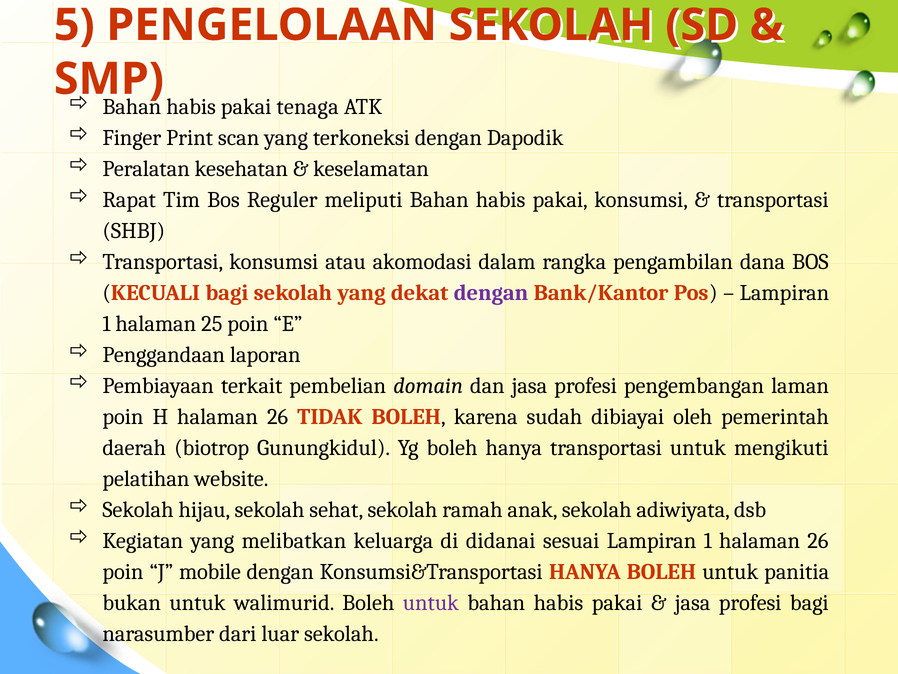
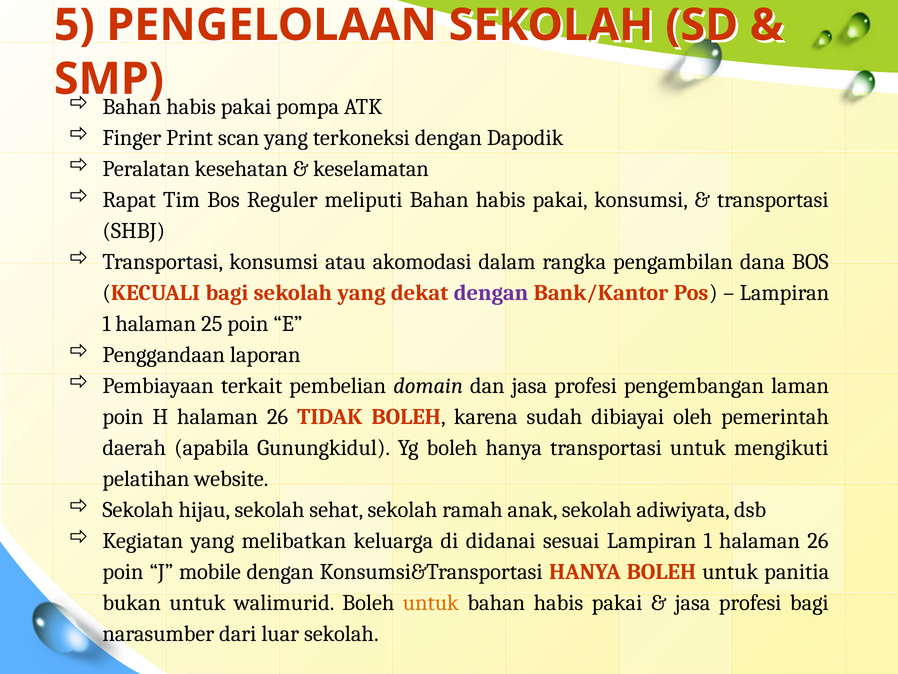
tenaga: tenaga -> pompa (308, 107)
biotrop: biotrop -> apabila (212, 448)
untuk colour: purple -> orange (431, 603)
